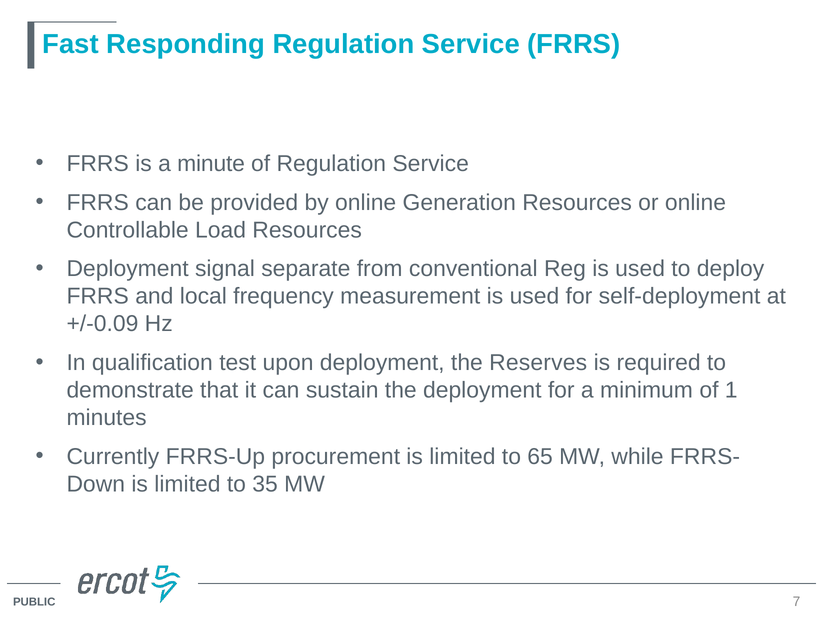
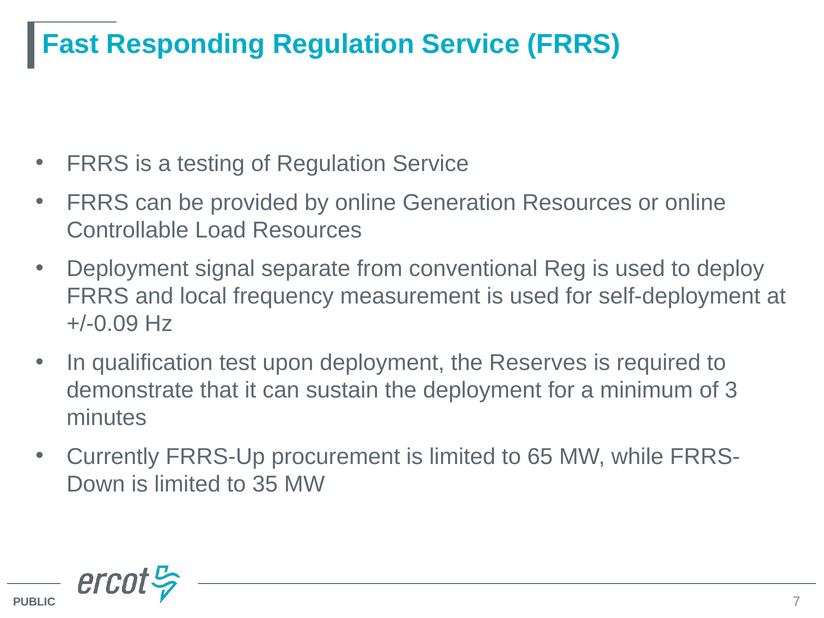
minute: minute -> testing (211, 164)
1: 1 -> 3 (731, 390)
